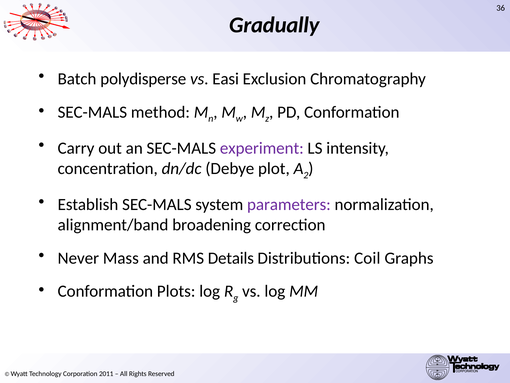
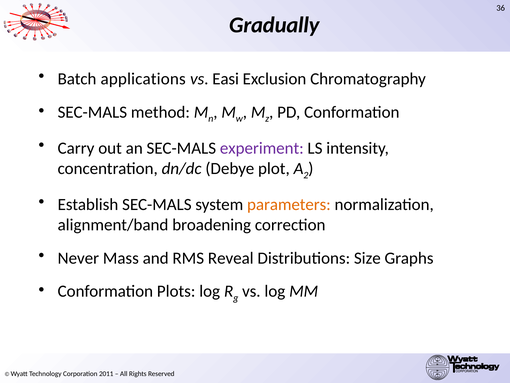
polydisperse: polydisperse -> applications (143, 79)
parameters colour: purple -> orange (289, 204)
Details: Details -> Reveal (231, 258)
Coil: Coil -> Size (367, 258)
